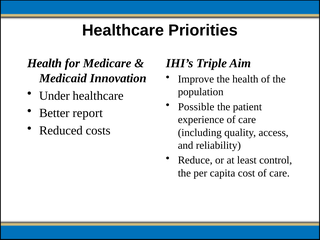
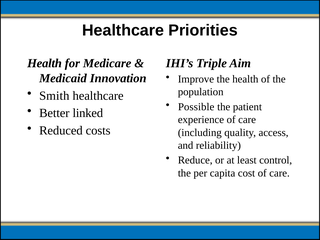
Under: Under -> Smith (54, 96)
report: report -> linked (88, 113)
